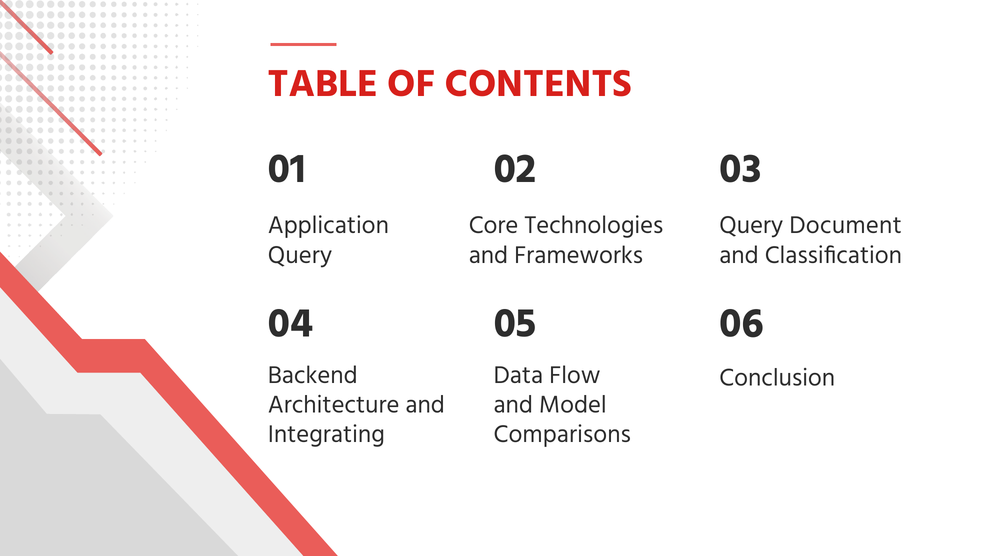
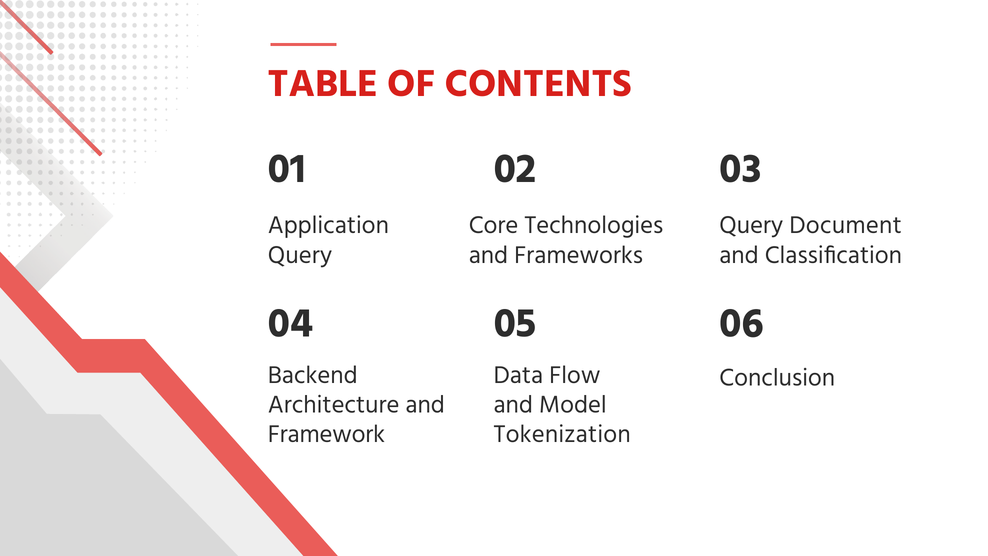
Integrating: Integrating -> Framework (326, 434)
Comparisons: Comparisons -> Tokenization (562, 434)
